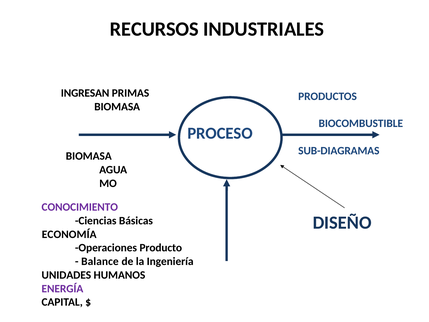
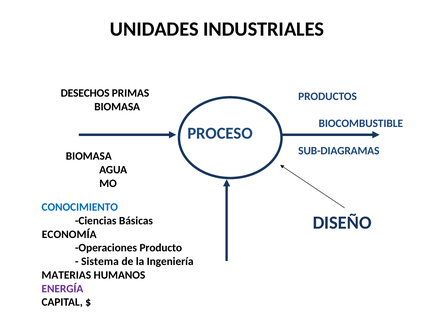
RECURSOS: RECURSOS -> UNIDADES (154, 29)
INGRESAN: INGRESAN -> DESECHOS (85, 93)
CONOCIMIENTO colour: purple -> blue (80, 207)
Balance: Balance -> Sistema (100, 261)
UNIDADES: UNIDADES -> MATERIAS (66, 275)
